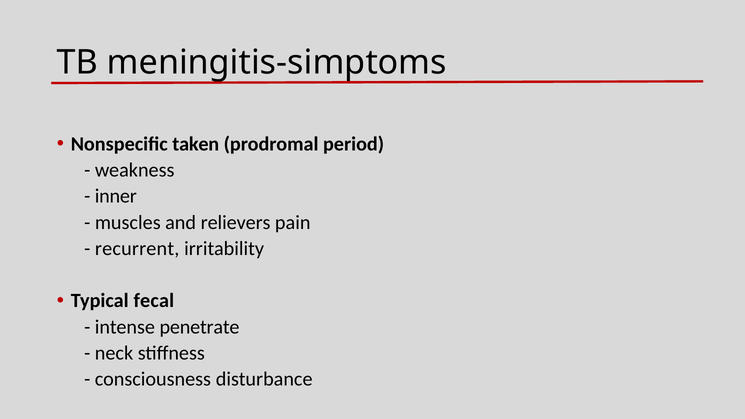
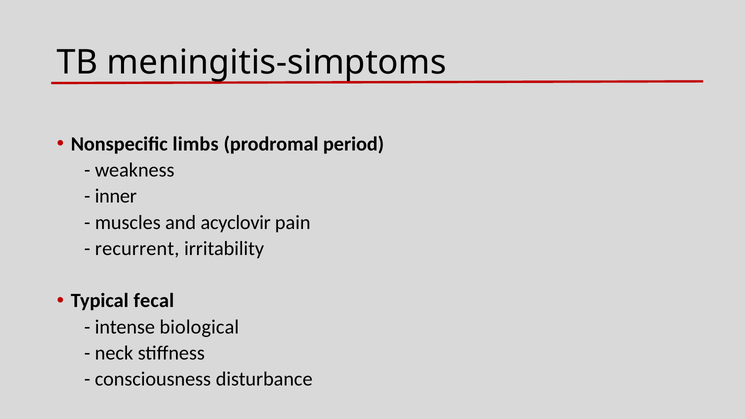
taken: taken -> limbs (196, 144)
relievers: relievers -> acyclovir (236, 222)
penetrate: penetrate -> biological (199, 327)
